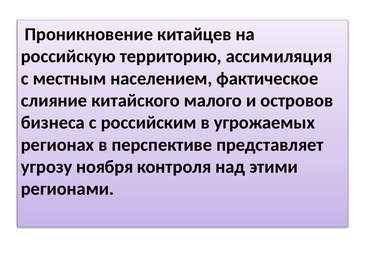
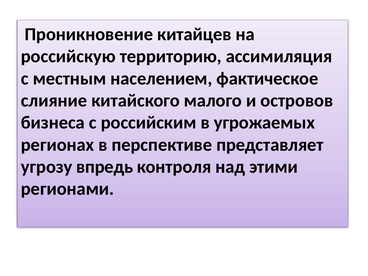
ноября: ноября -> впредь (105, 167)
